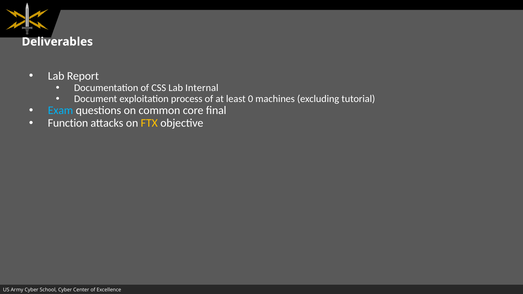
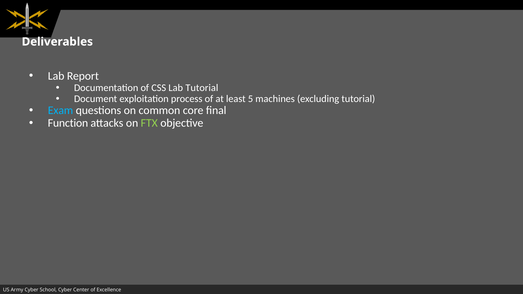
Lab Internal: Internal -> Tutorial (202, 88)
0: 0 -> 5 (251, 99)
FTX colour: yellow -> light green (149, 123)
